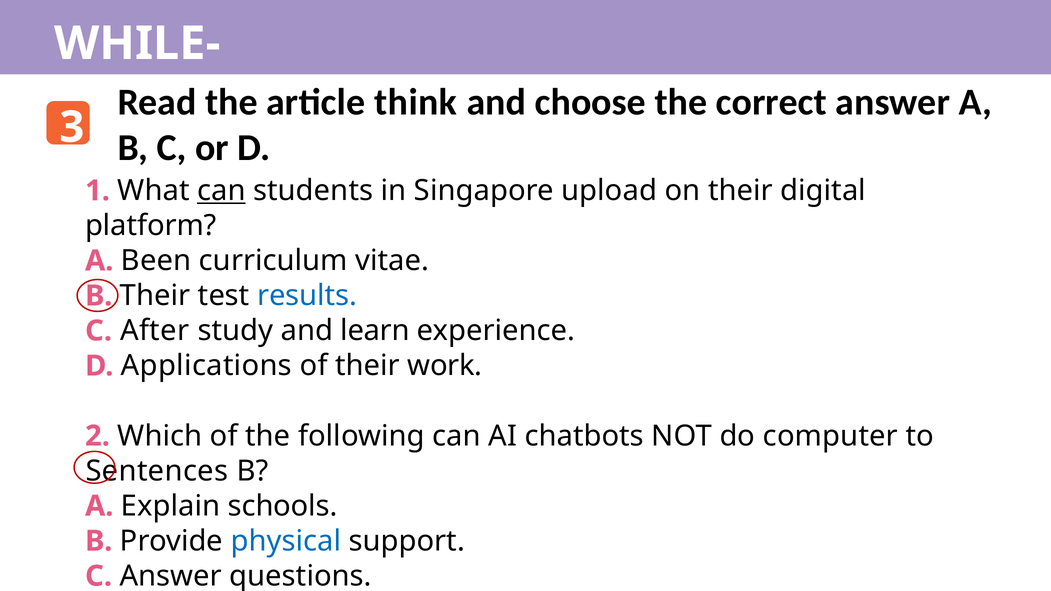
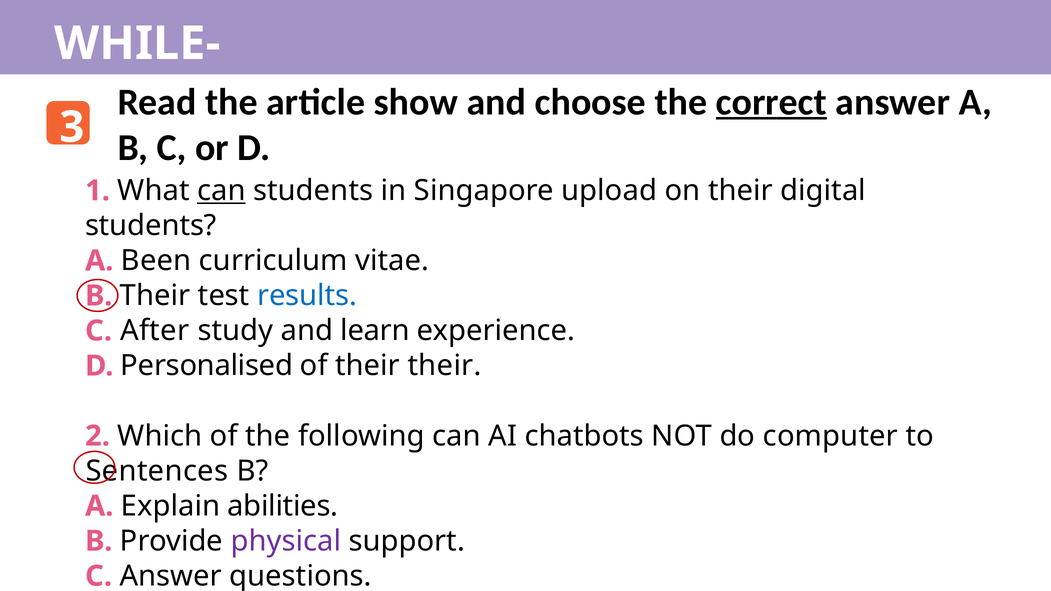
think: think -> show (416, 102)
correct underline: none -> present (771, 102)
platform: platform -> students (151, 226)
Applications: Applications -> Personalised (207, 366)
their work: work -> their (445, 366)
schools: schools -> abilities (283, 506)
physical colour: blue -> purple (286, 541)
